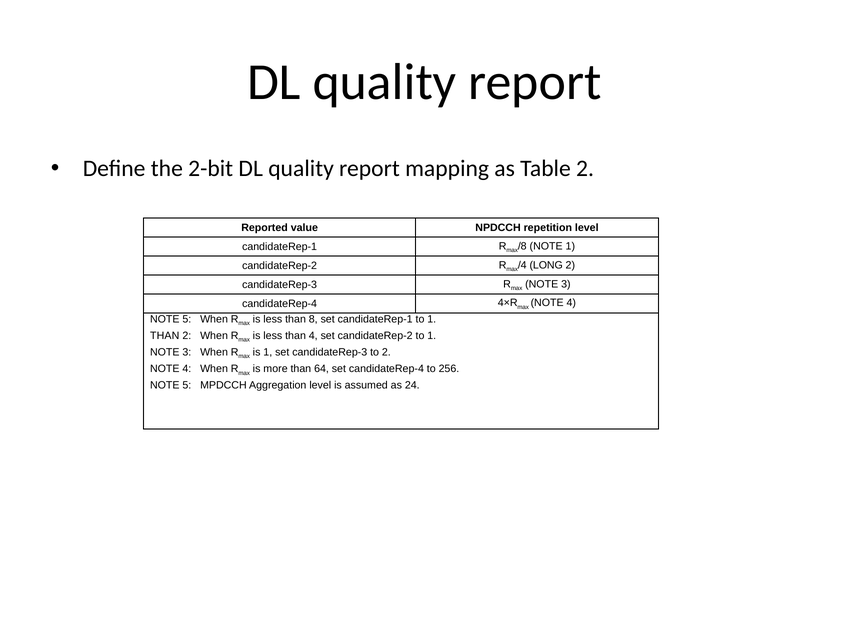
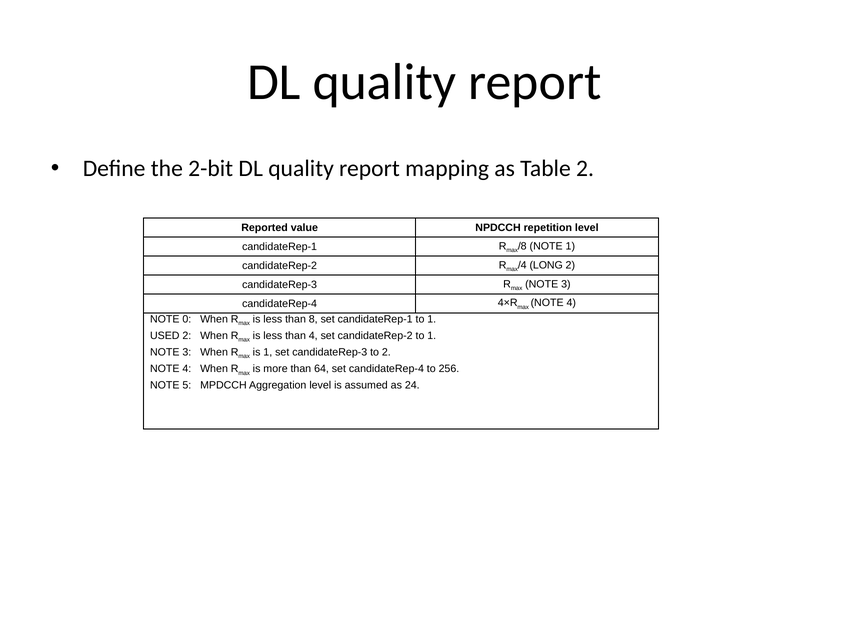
5: 5 -> 0 (187, 319)
THAN: THAN -> USED (165, 336)
